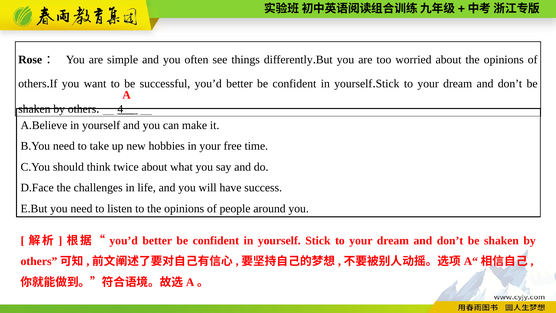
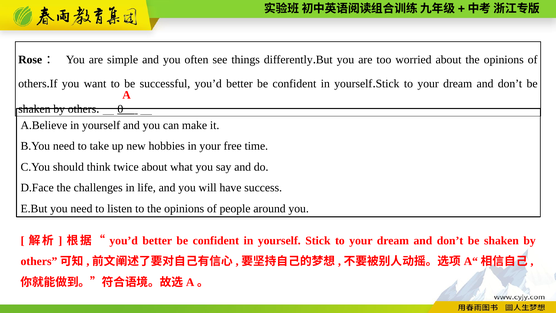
4: 4 -> 0 (120, 109)
